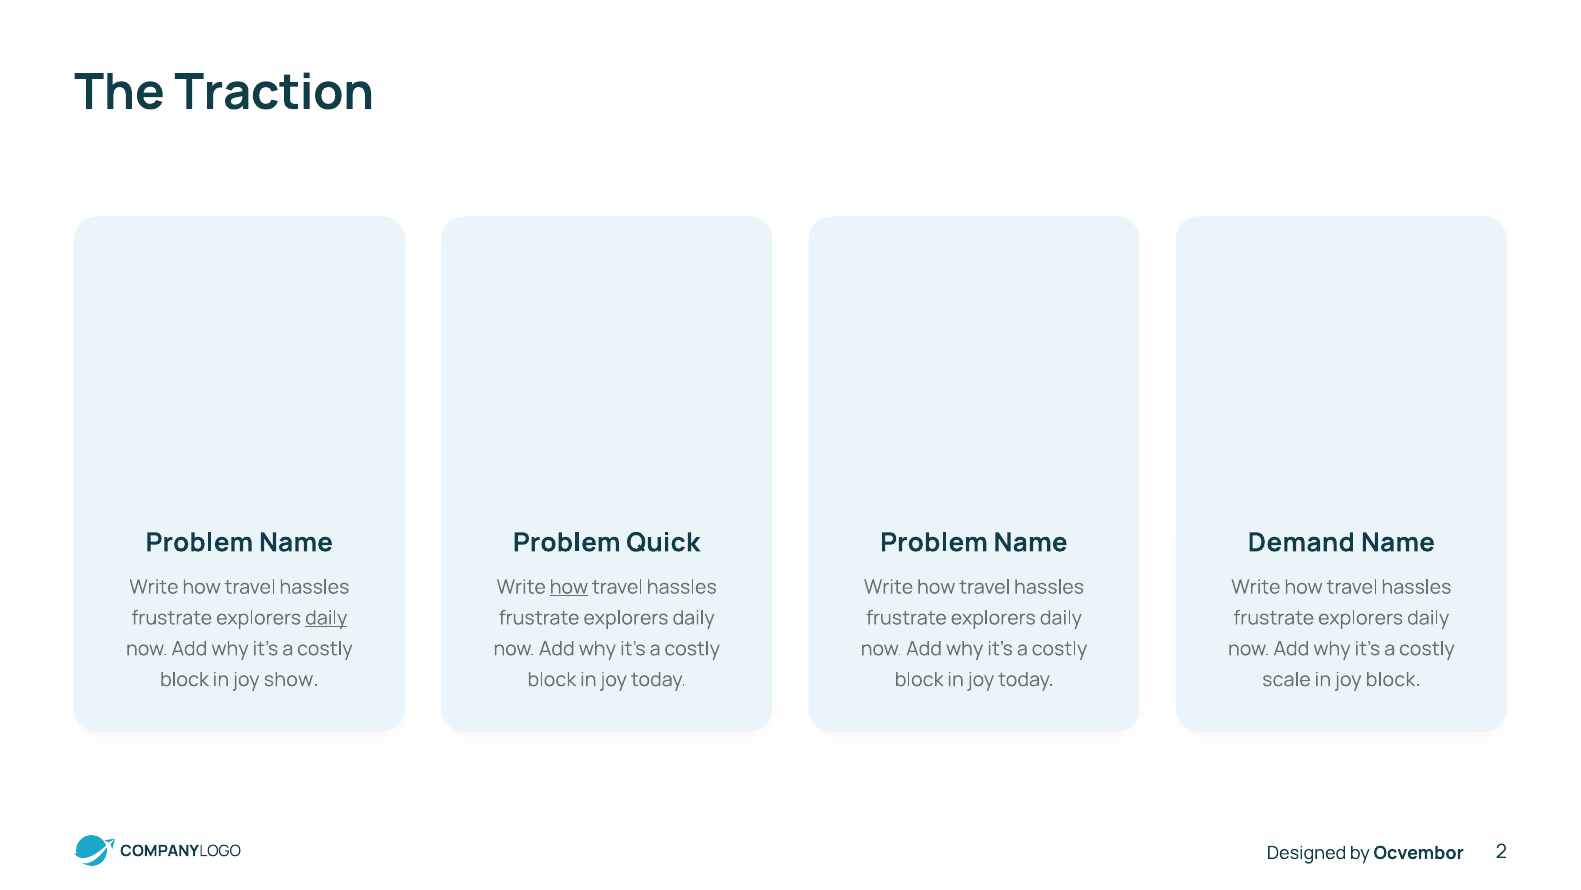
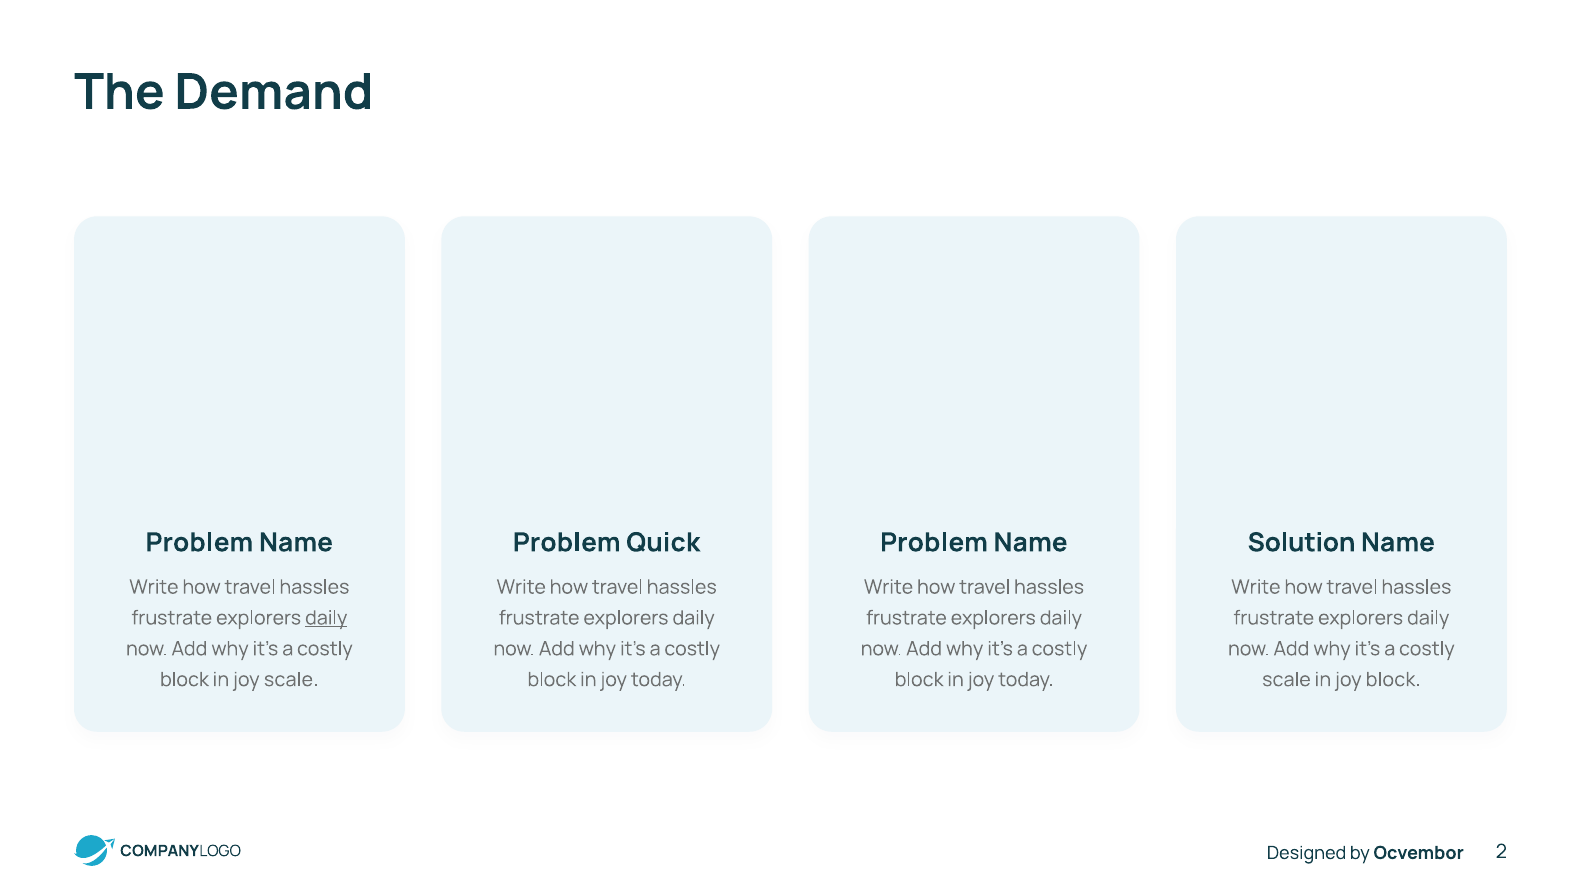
Traction: Traction -> Demand (274, 92)
Demand: Demand -> Solution (1301, 542)
how underline: present -> none (569, 587)
joy show: show -> scale (291, 679)
